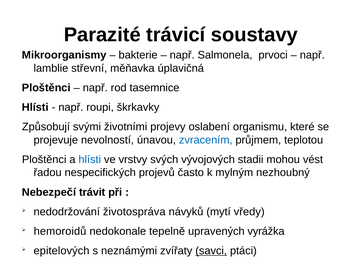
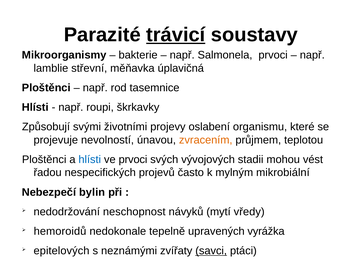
trávicí underline: none -> present (176, 35)
zvracením colour: blue -> orange (206, 140)
ve vrstvy: vrstvy -> prvoci (133, 160)
nezhoubný: nezhoubný -> mikrobiální (283, 173)
trávit: trávit -> bylin (92, 192)
životospráva: životospráva -> neschopnost (134, 212)
